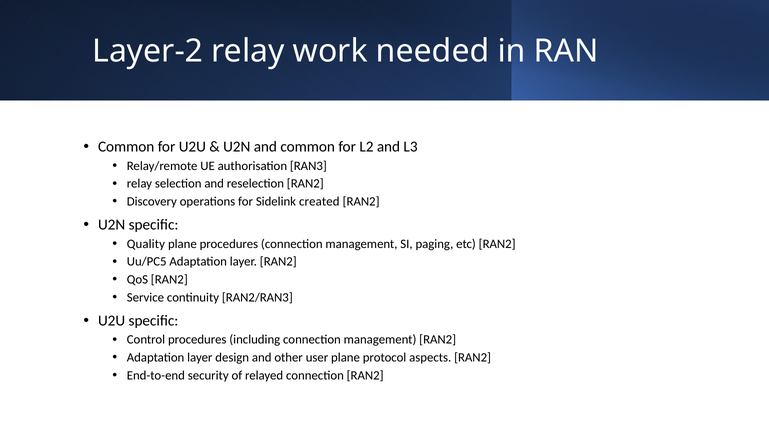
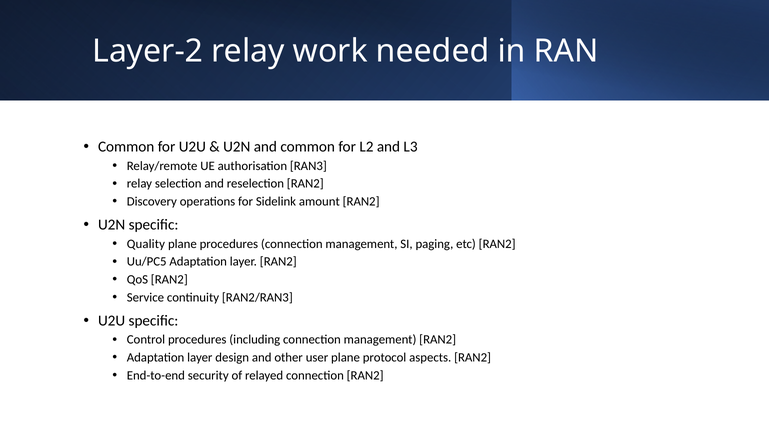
created: created -> amount (319, 201)
